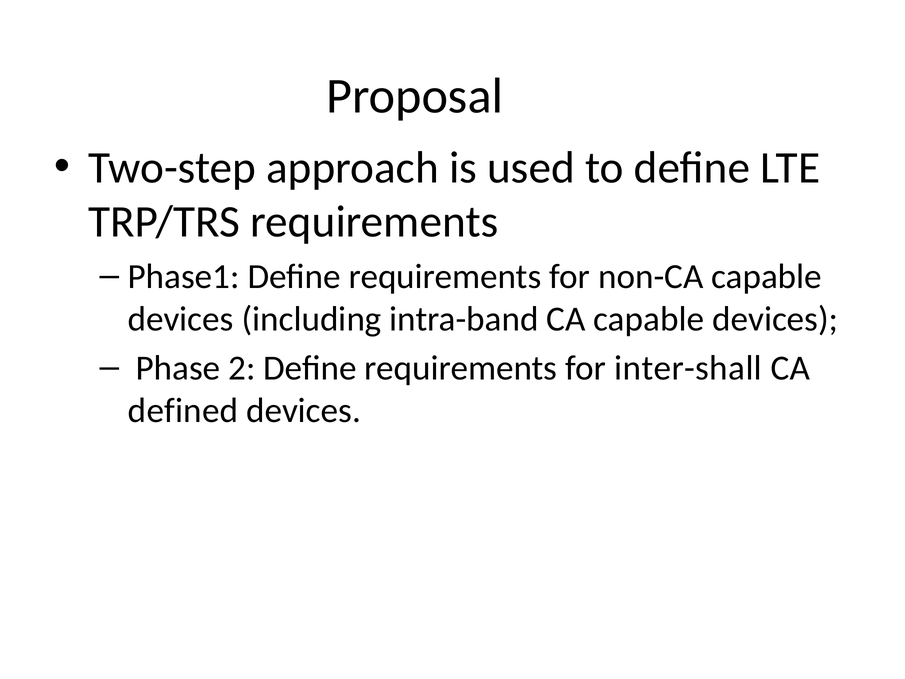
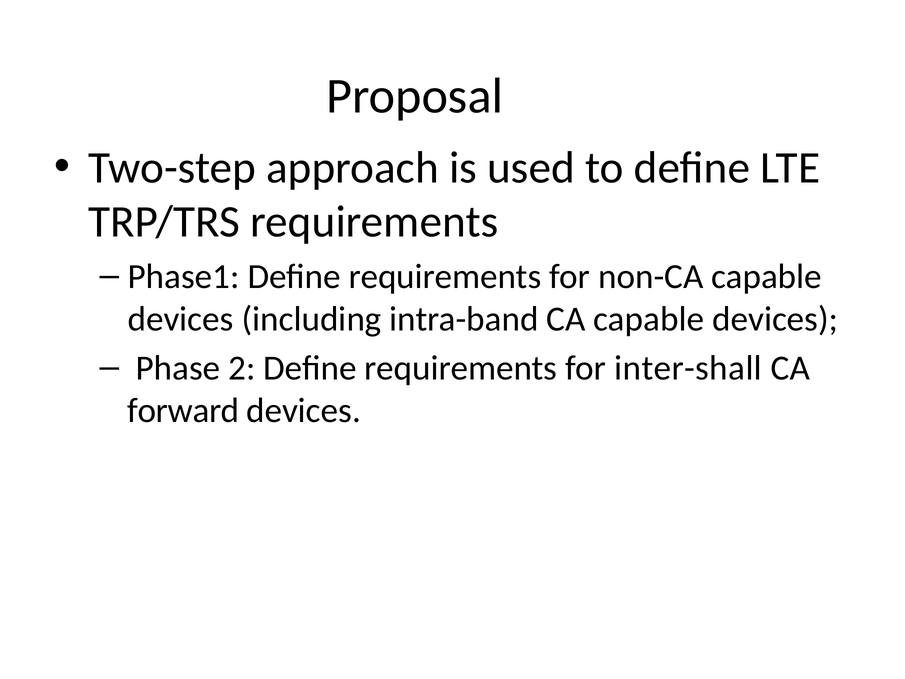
defined: defined -> forward (183, 410)
